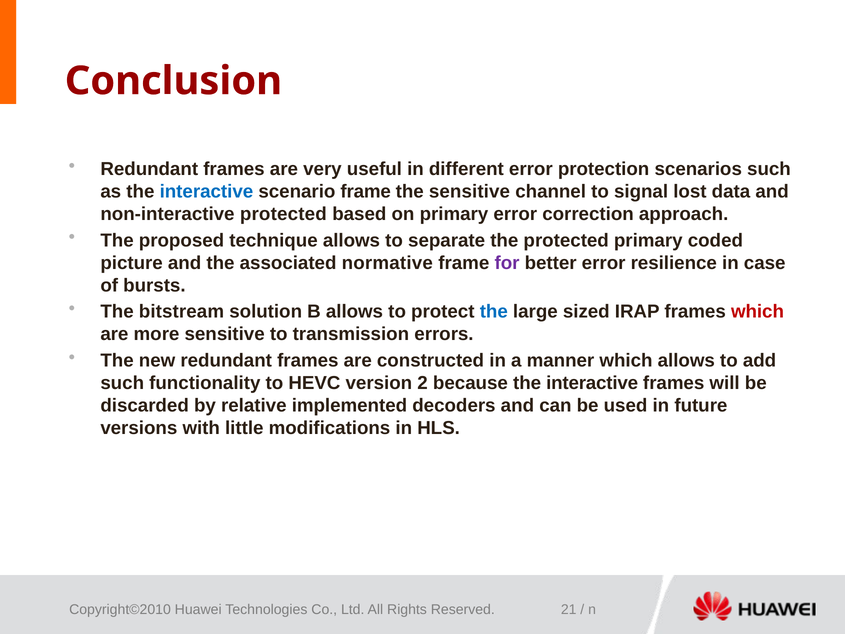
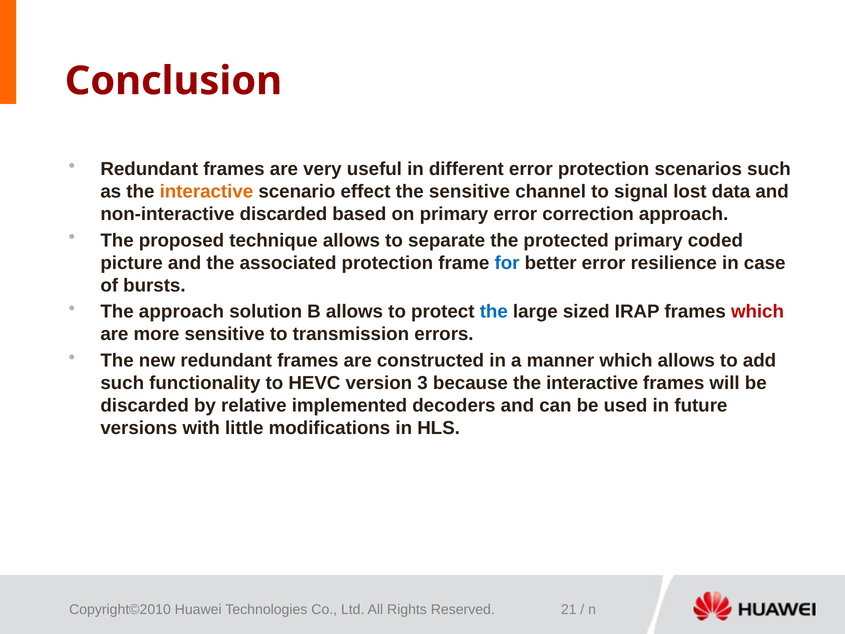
interactive colour: blue -> orange (206, 191)
scenario frame: frame -> effect (366, 191)
non-interactive protected: protected -> discarded (283, 214)
associated normative: normative -> protection (387, 263)
for colour: purple -> blue (507, 263)
The bitstream: bitstream -> approach (181, 312)
2: 2 -> 3 (423, 383)
